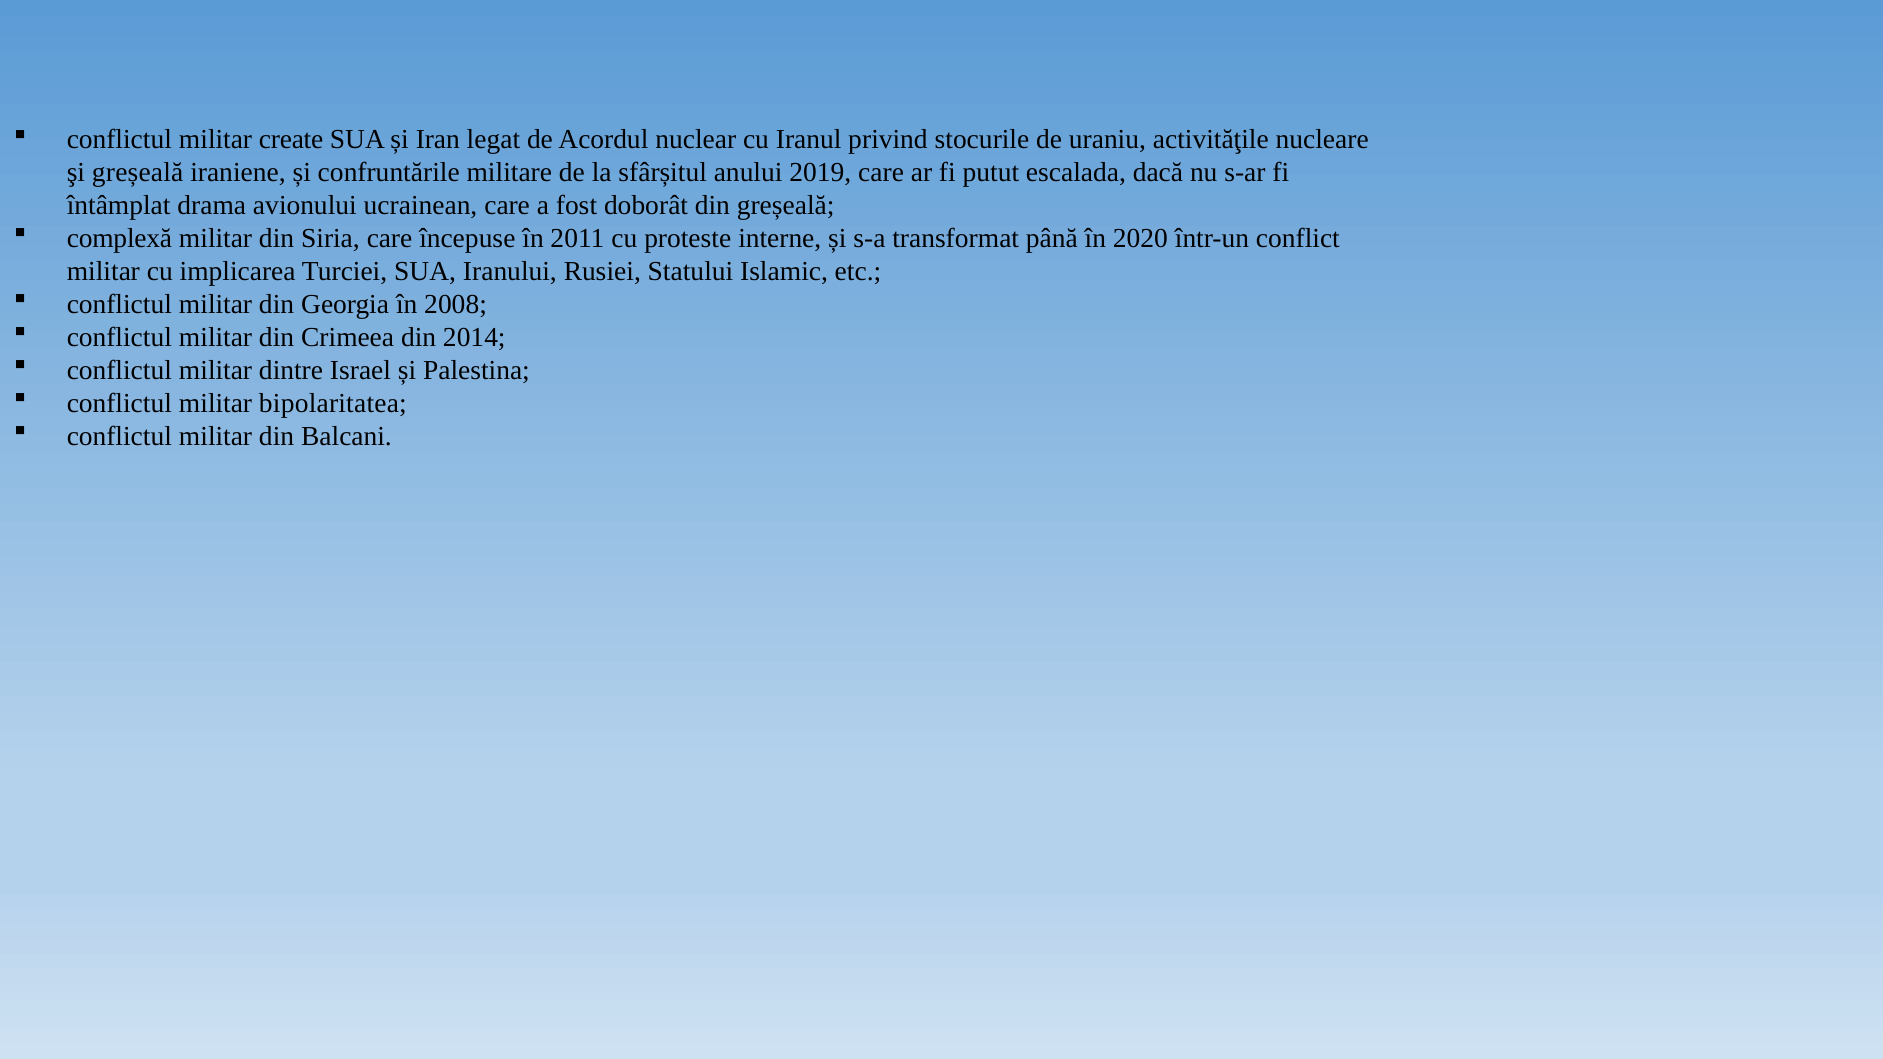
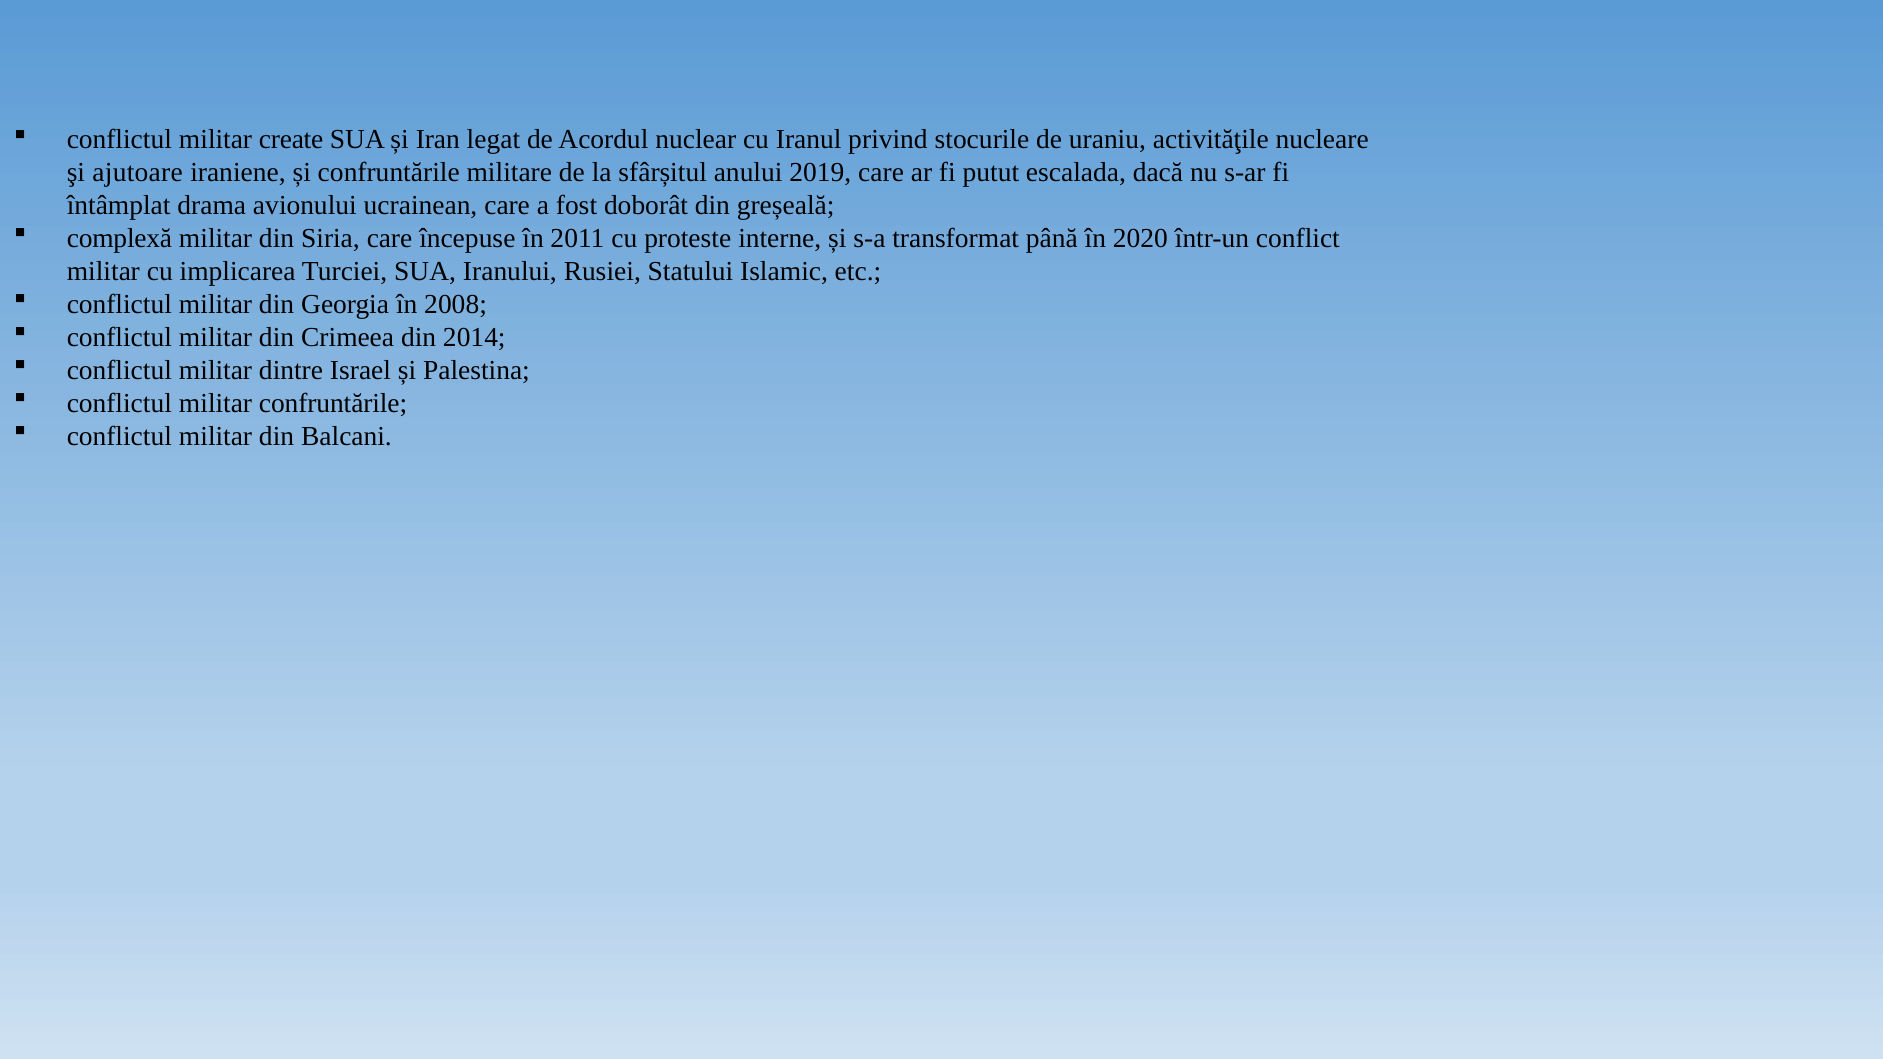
şi greșeală: greșeală -> ajutoare (138, 173)
militar bipolaritatea: bipolaritatea -> confruntările (333, 403)
